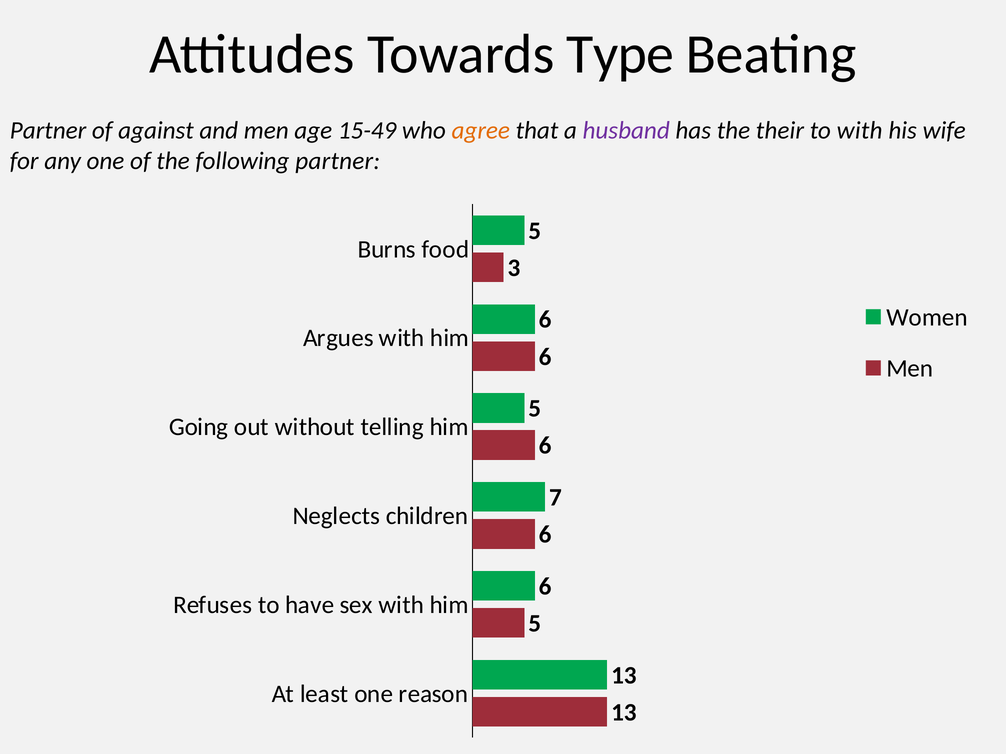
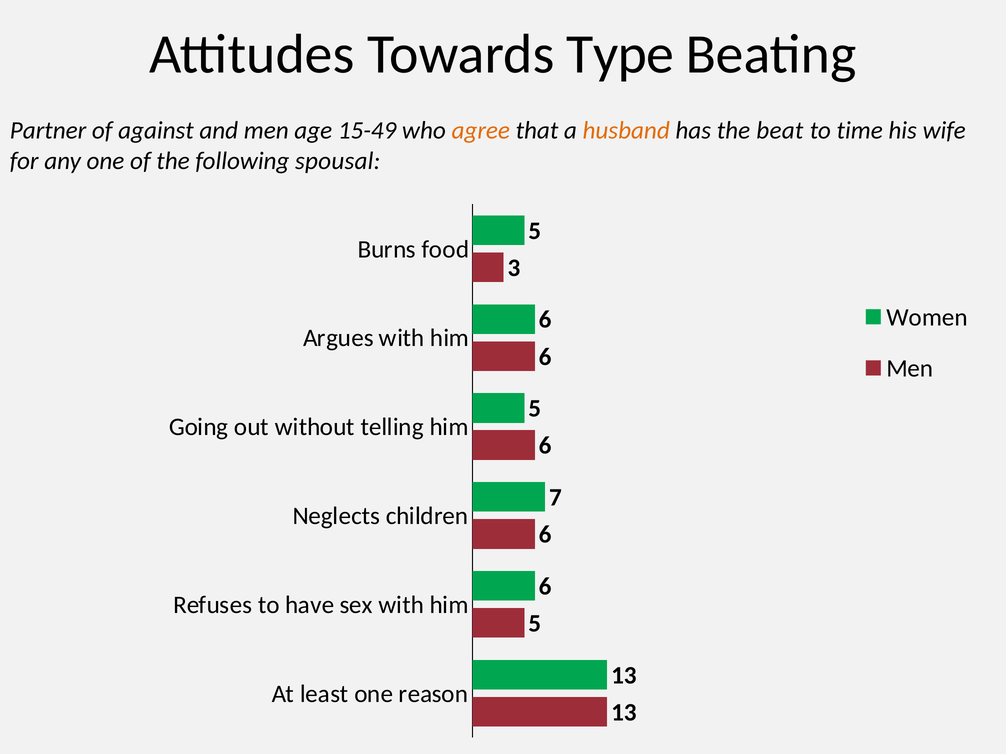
husband colour: purple -> orange (626, 131)
their: their -> beat (780, 131)
to with: with -> time (860, 131)
following partner: partner -> spousal (338, 161)
